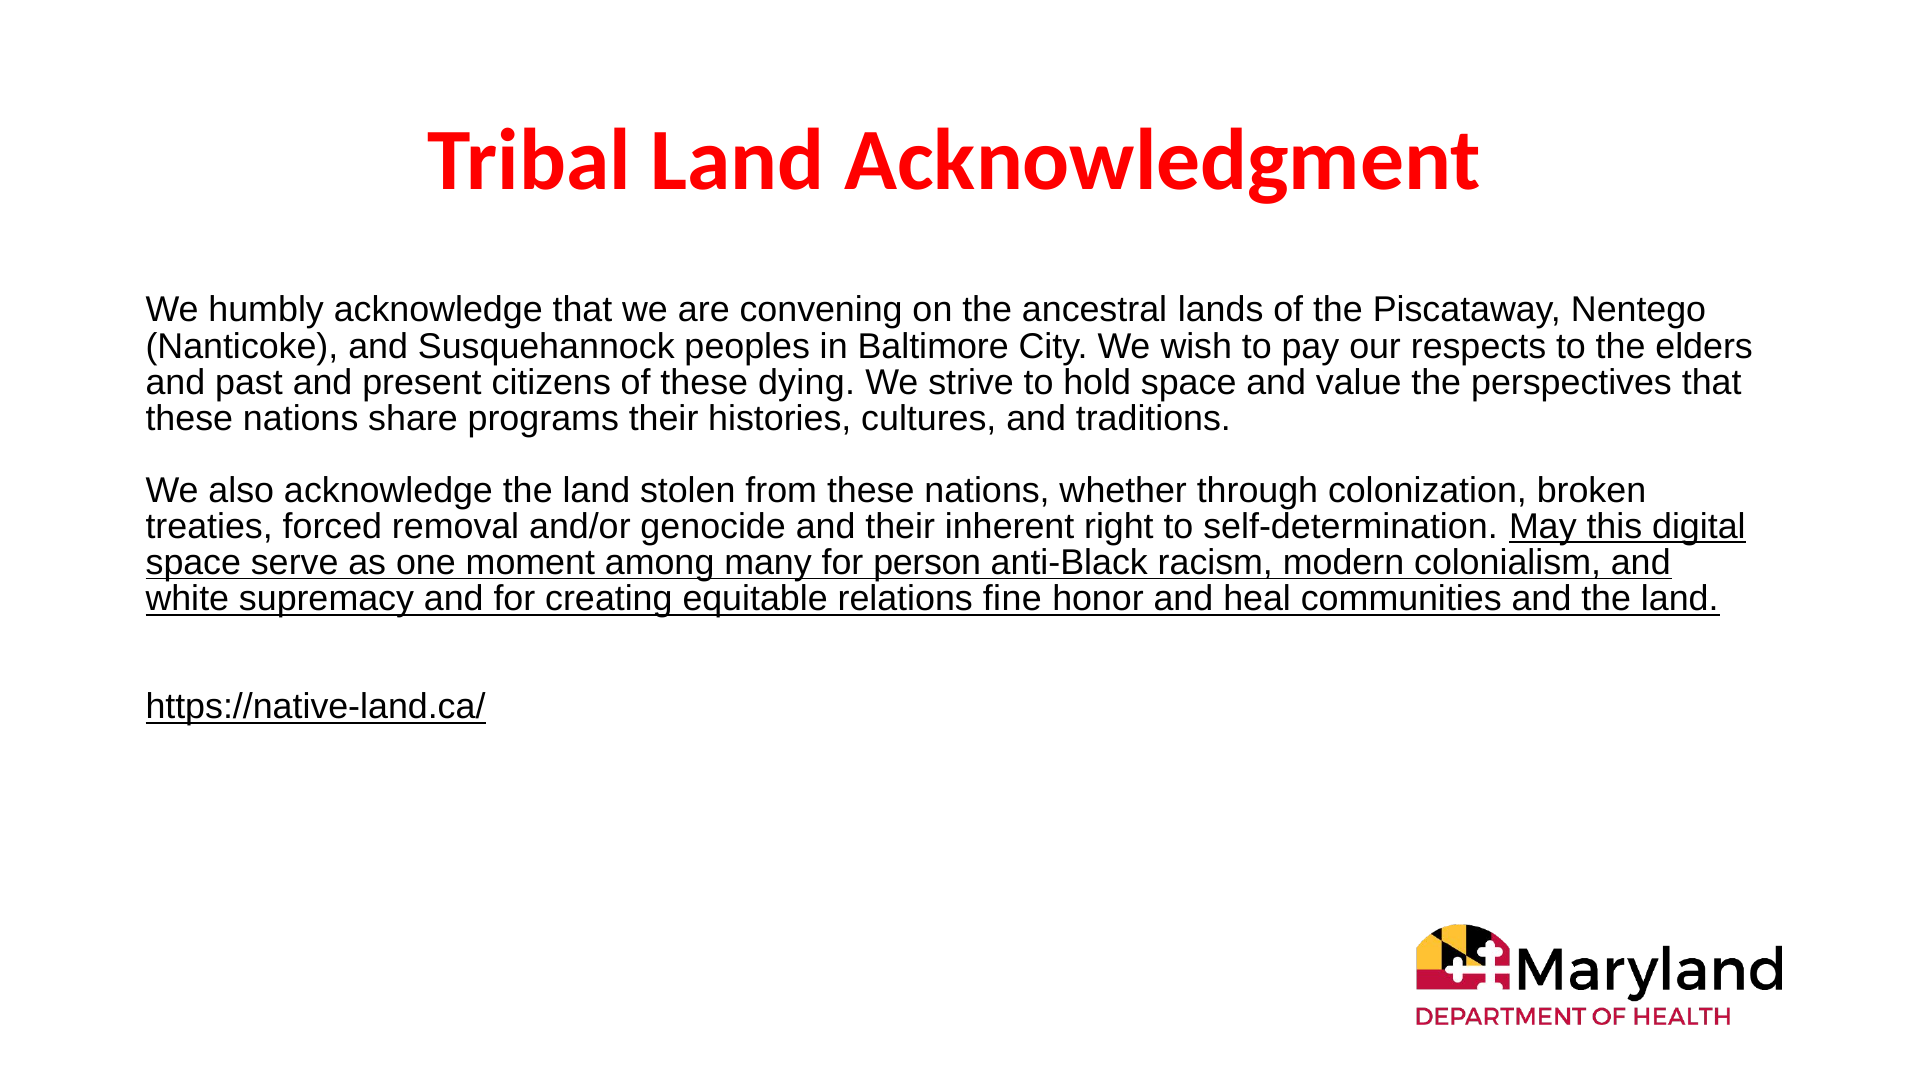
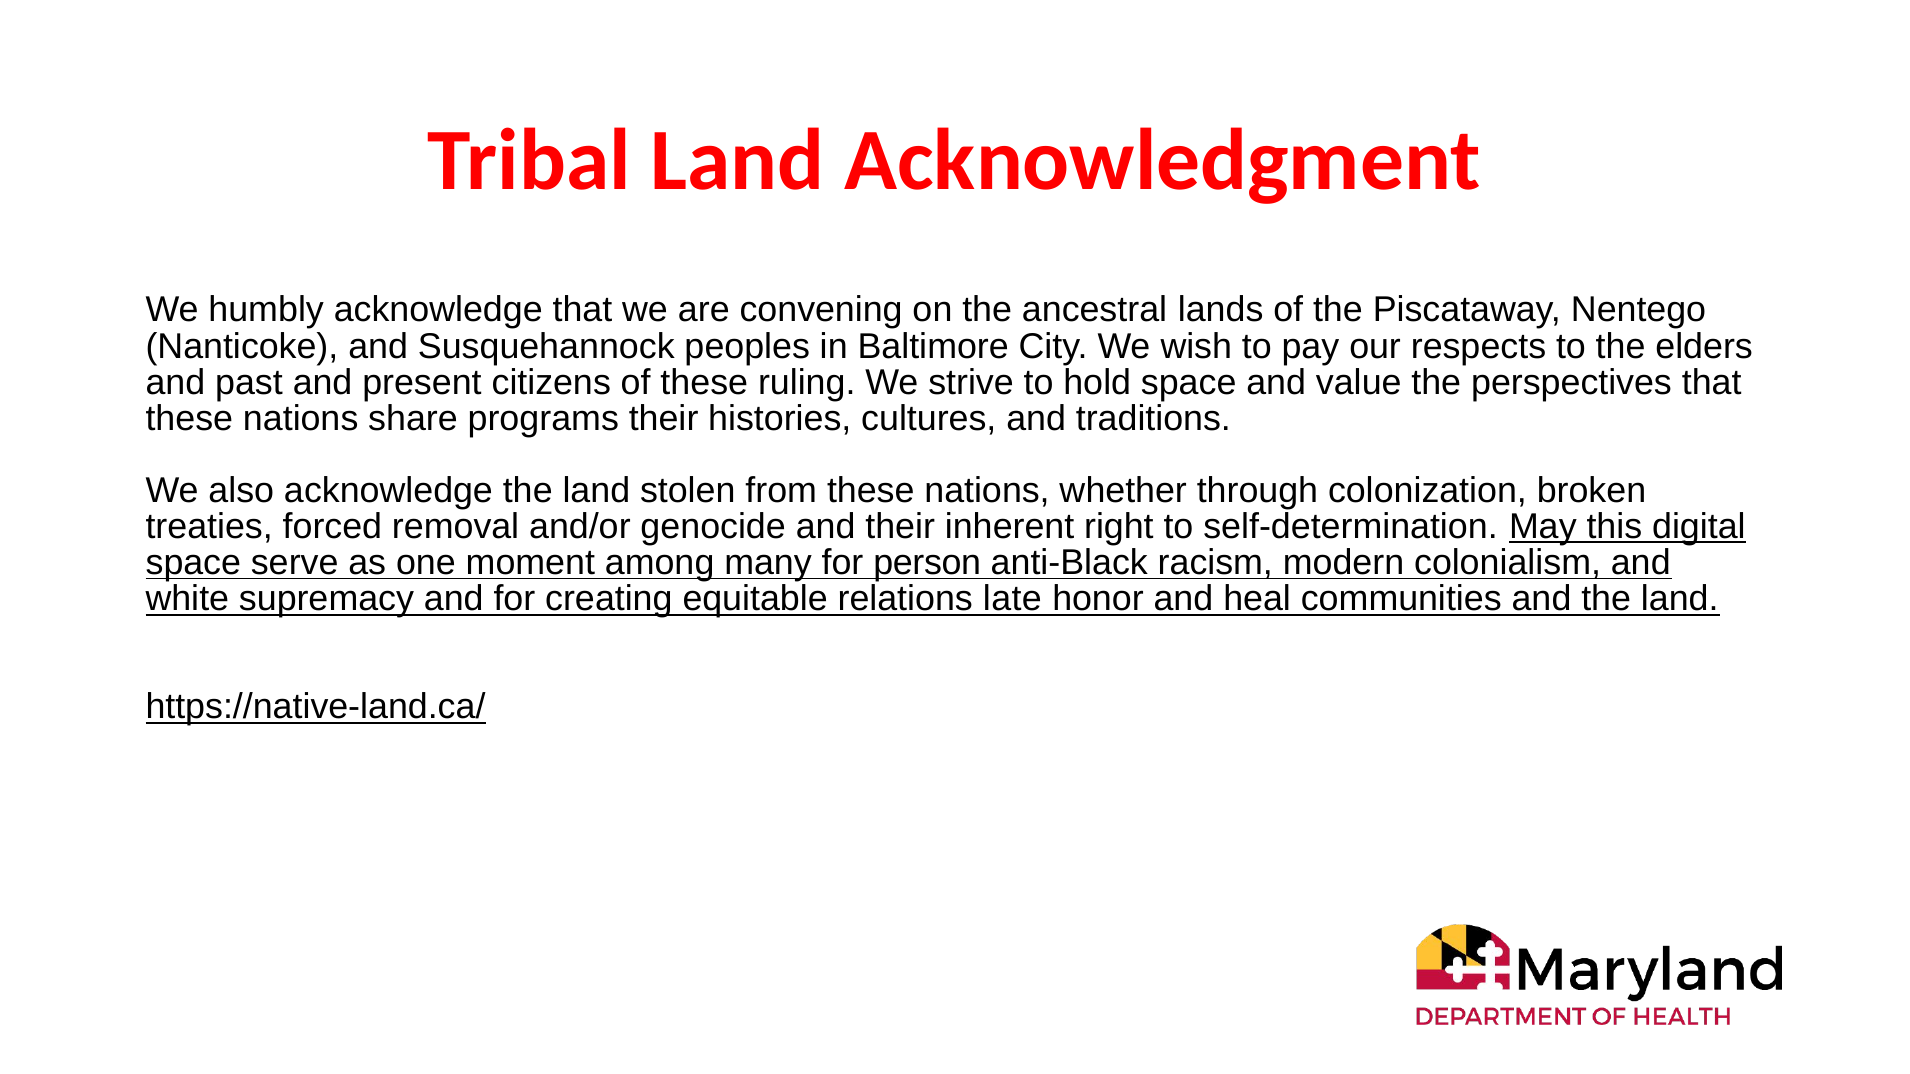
dying: dying -> ruling (807, 382)
fine: fine -> late (1012, 599)
